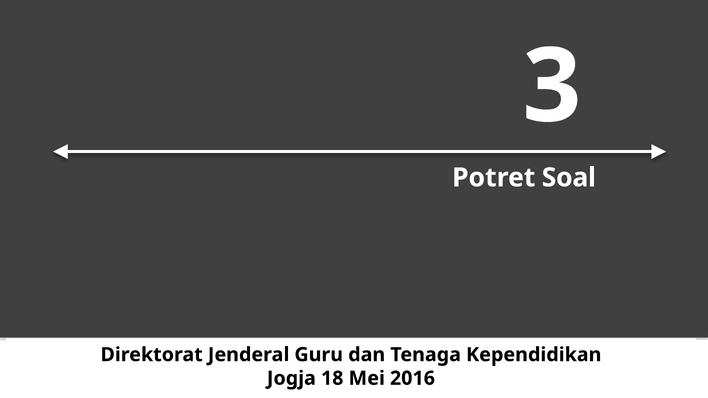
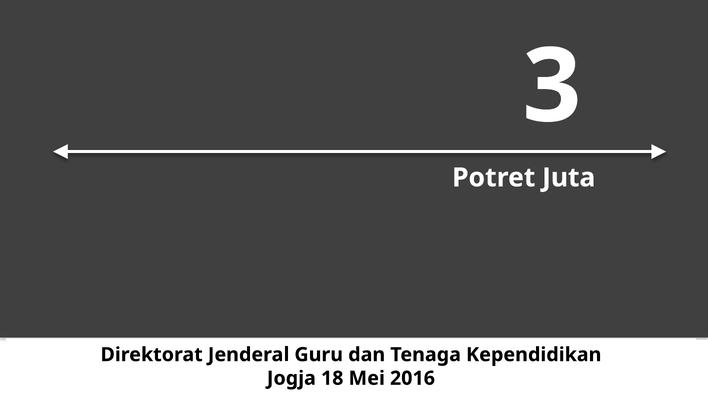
Soal: Soal -> Juta (569, 178)
